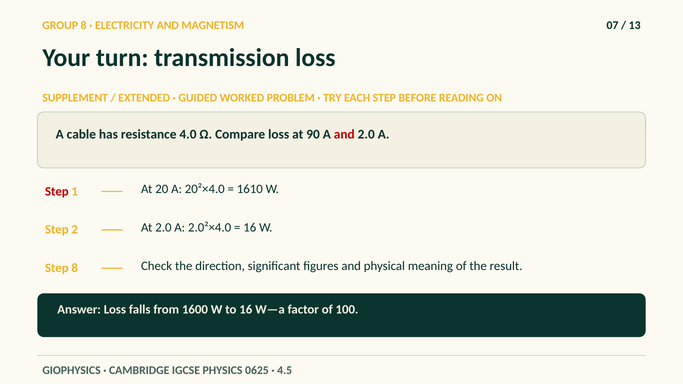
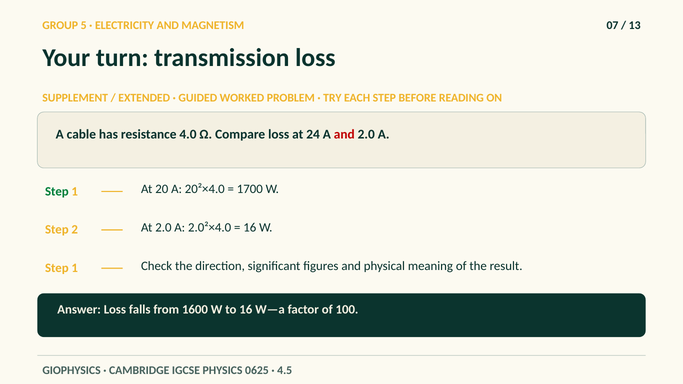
GROUP 8: 8 -> 5 (84, 25)
90: 90 -> 24 (313, 134)
Step colour: red -> green (57, 191)
1610: 1610 -> 1700 (250, 189)
8: 8 -> 1 (75, 268)
